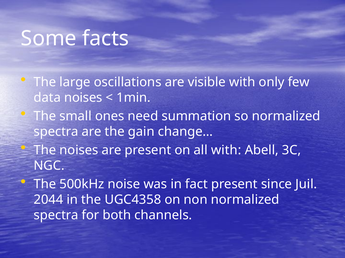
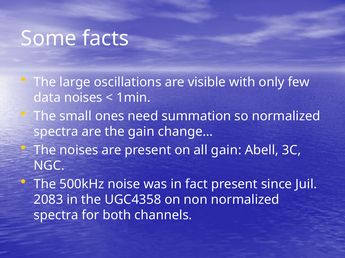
all with: with -> gain (226, 151)
2044: 2044 -> 2083 (48, 200)
